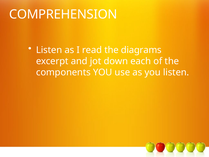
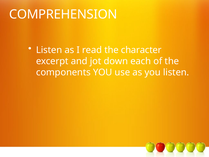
diagrams: diagrams -> character (141, 50)
